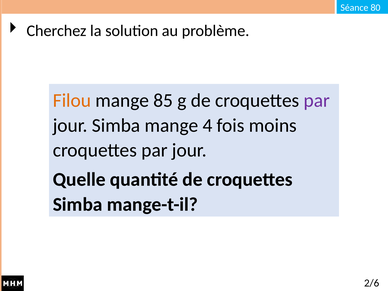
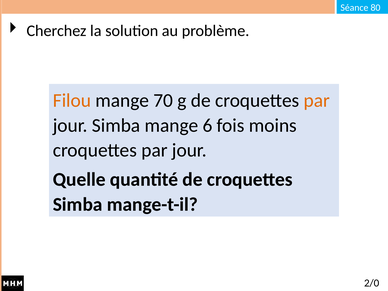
85: 85 -> 70 (163, 100)
par colour: purple -> orange (317, 100)
4: 4 -> 6 (207, 125)
2/6: 2/6 -> 2/0 (372, 283)
